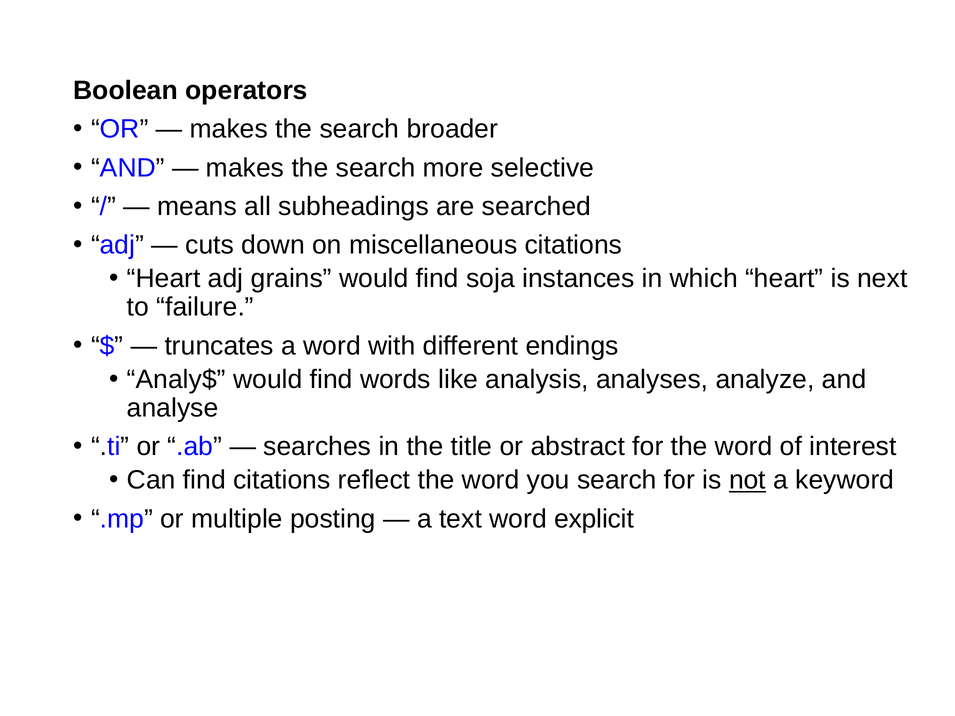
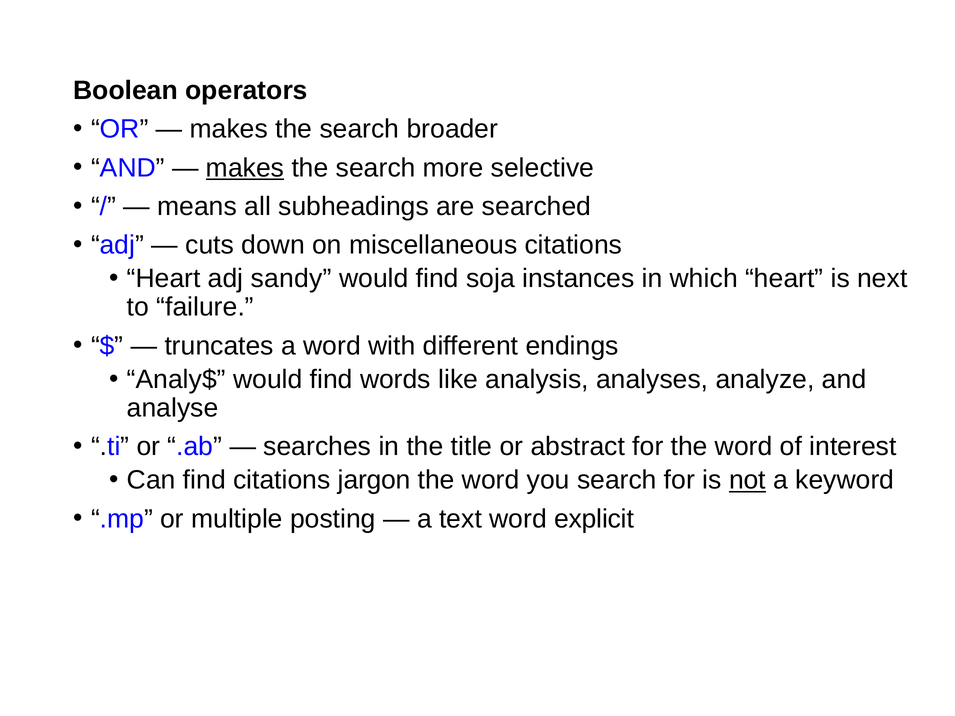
makes underline: none -> present (245, 168)
grains: grains -> sandy (291, 279)
reflect: reflect -> jargon (374, 480)
